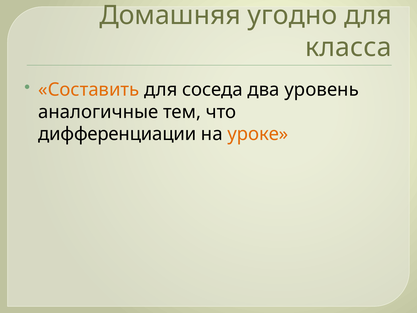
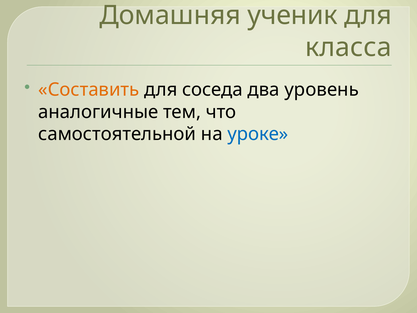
угодно: угодно -> ученик (293, 16)
дифференциации: дифференциации -> самостоятельной (117, 134)
уроке colour: orange -> blue (258, 134)
